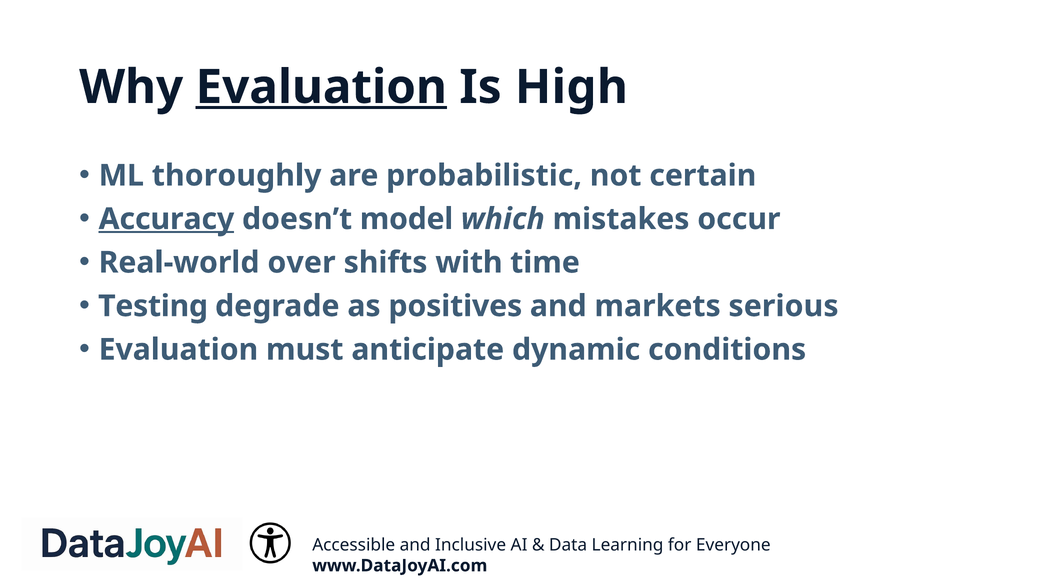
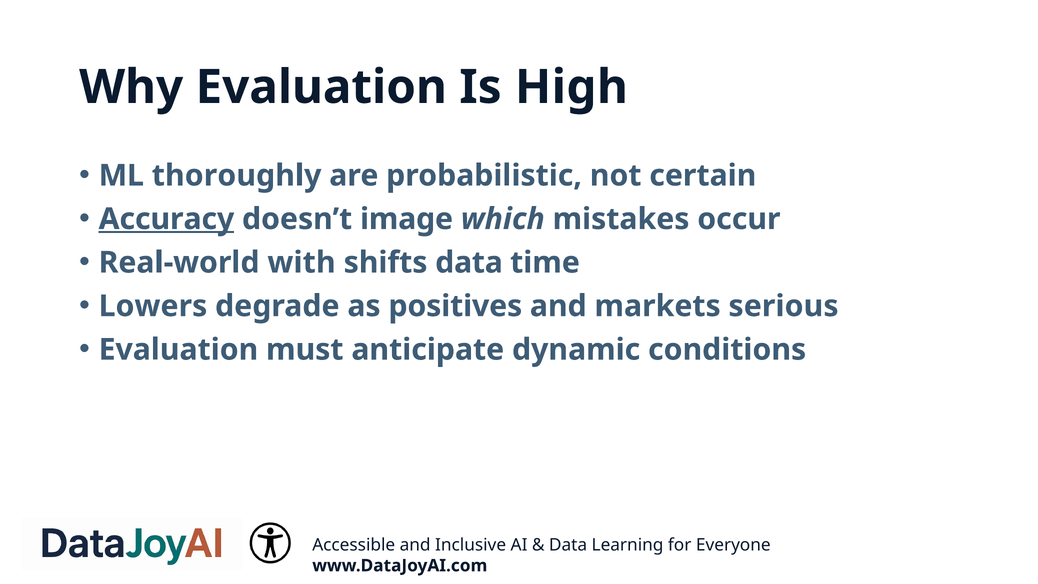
Evaluation underline: present -> none (321, 87)
model: model -> image (407, 219)
over: over -> with (302, 263)
shifts with: with -> data (469, 263)
Testing: Testing -> Lowers (153, 306)
